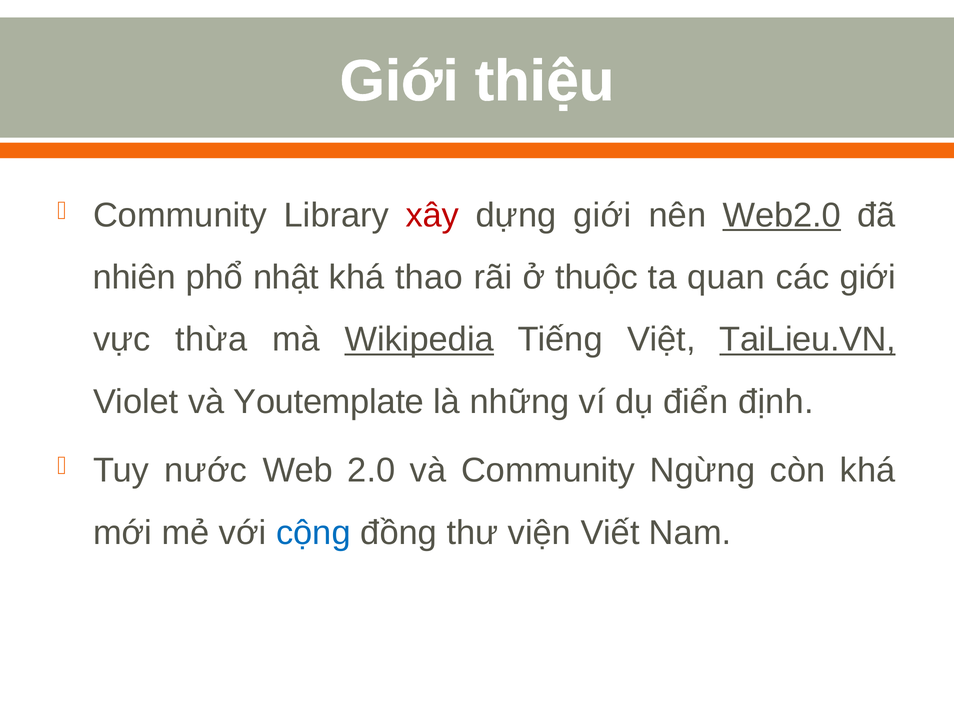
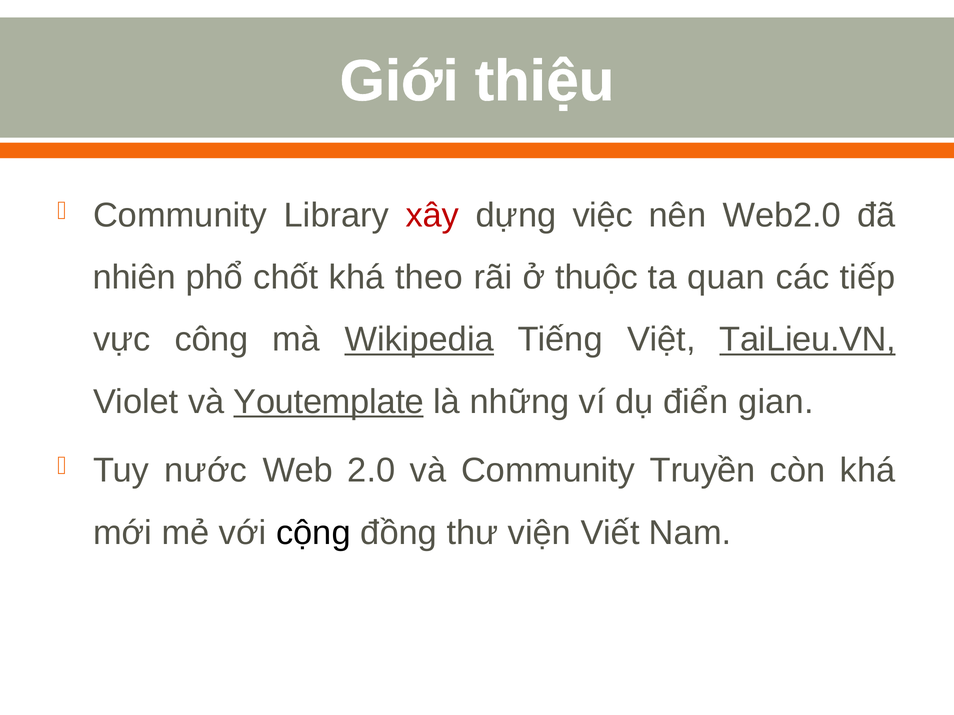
dựng giới: giới -> việc (603, 216)
Web2.0 underline: present -> none (782, 216)
nhật: nhật -> chốt (286, 278)
thao: thao -> theo (429, 278)
các giới: giới -> tiếp (868, 278)
thừa: thừa -> công (212, 340)
Youtemplate underline: none -> present (329, 402)
định: định -> gian (776, 402)
Ngừng: Ngừng -> Truyền (703, 471)
cộng colour: blue -> black (313, 533)
